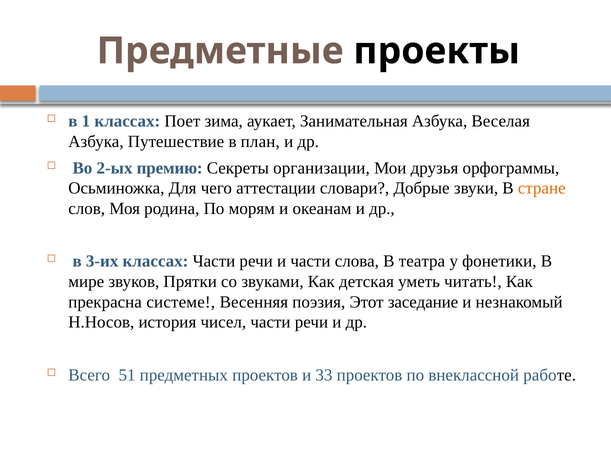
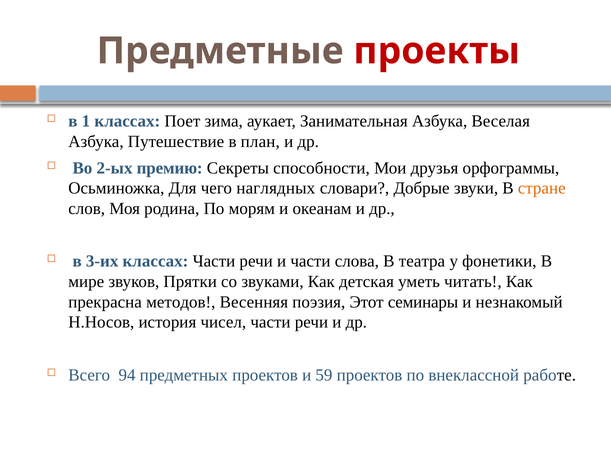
проекты colour: black -> red (437, 51)
организации: организации -> способности (322, 168)
аттестации: аттестации -> наглядных (276, 188)
системе: системе -> методов (181, 302)
заседание: заседание -> семинары (423, 302)
51: 51 -> 94 (127, 375)
33: 33 -> 59 (324, 375)
